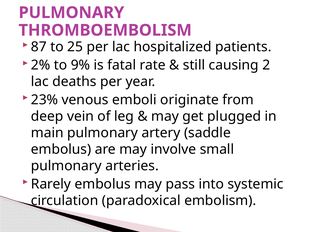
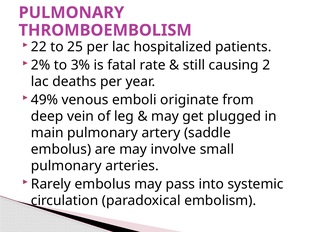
87: 87 -> 22 (39, 47)
9%: 9% -> 3% (80, 65)
23%: 23% -> 49% (45, 100)
